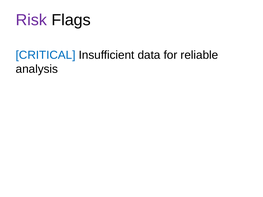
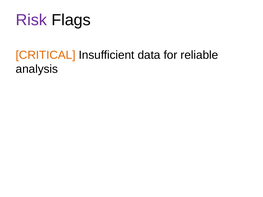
CRITICAL colour: blue -> orange (46, 55)
